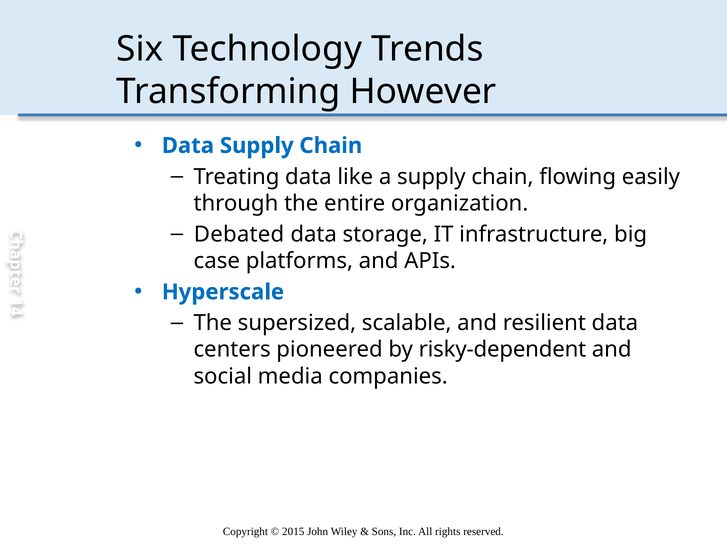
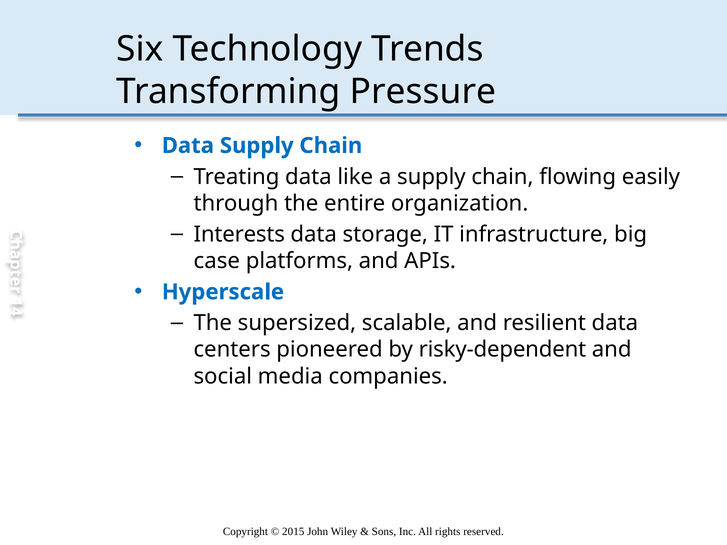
However: However -> Pressure (423, 92)
Debated: Debated -> Interests (239, 234)
